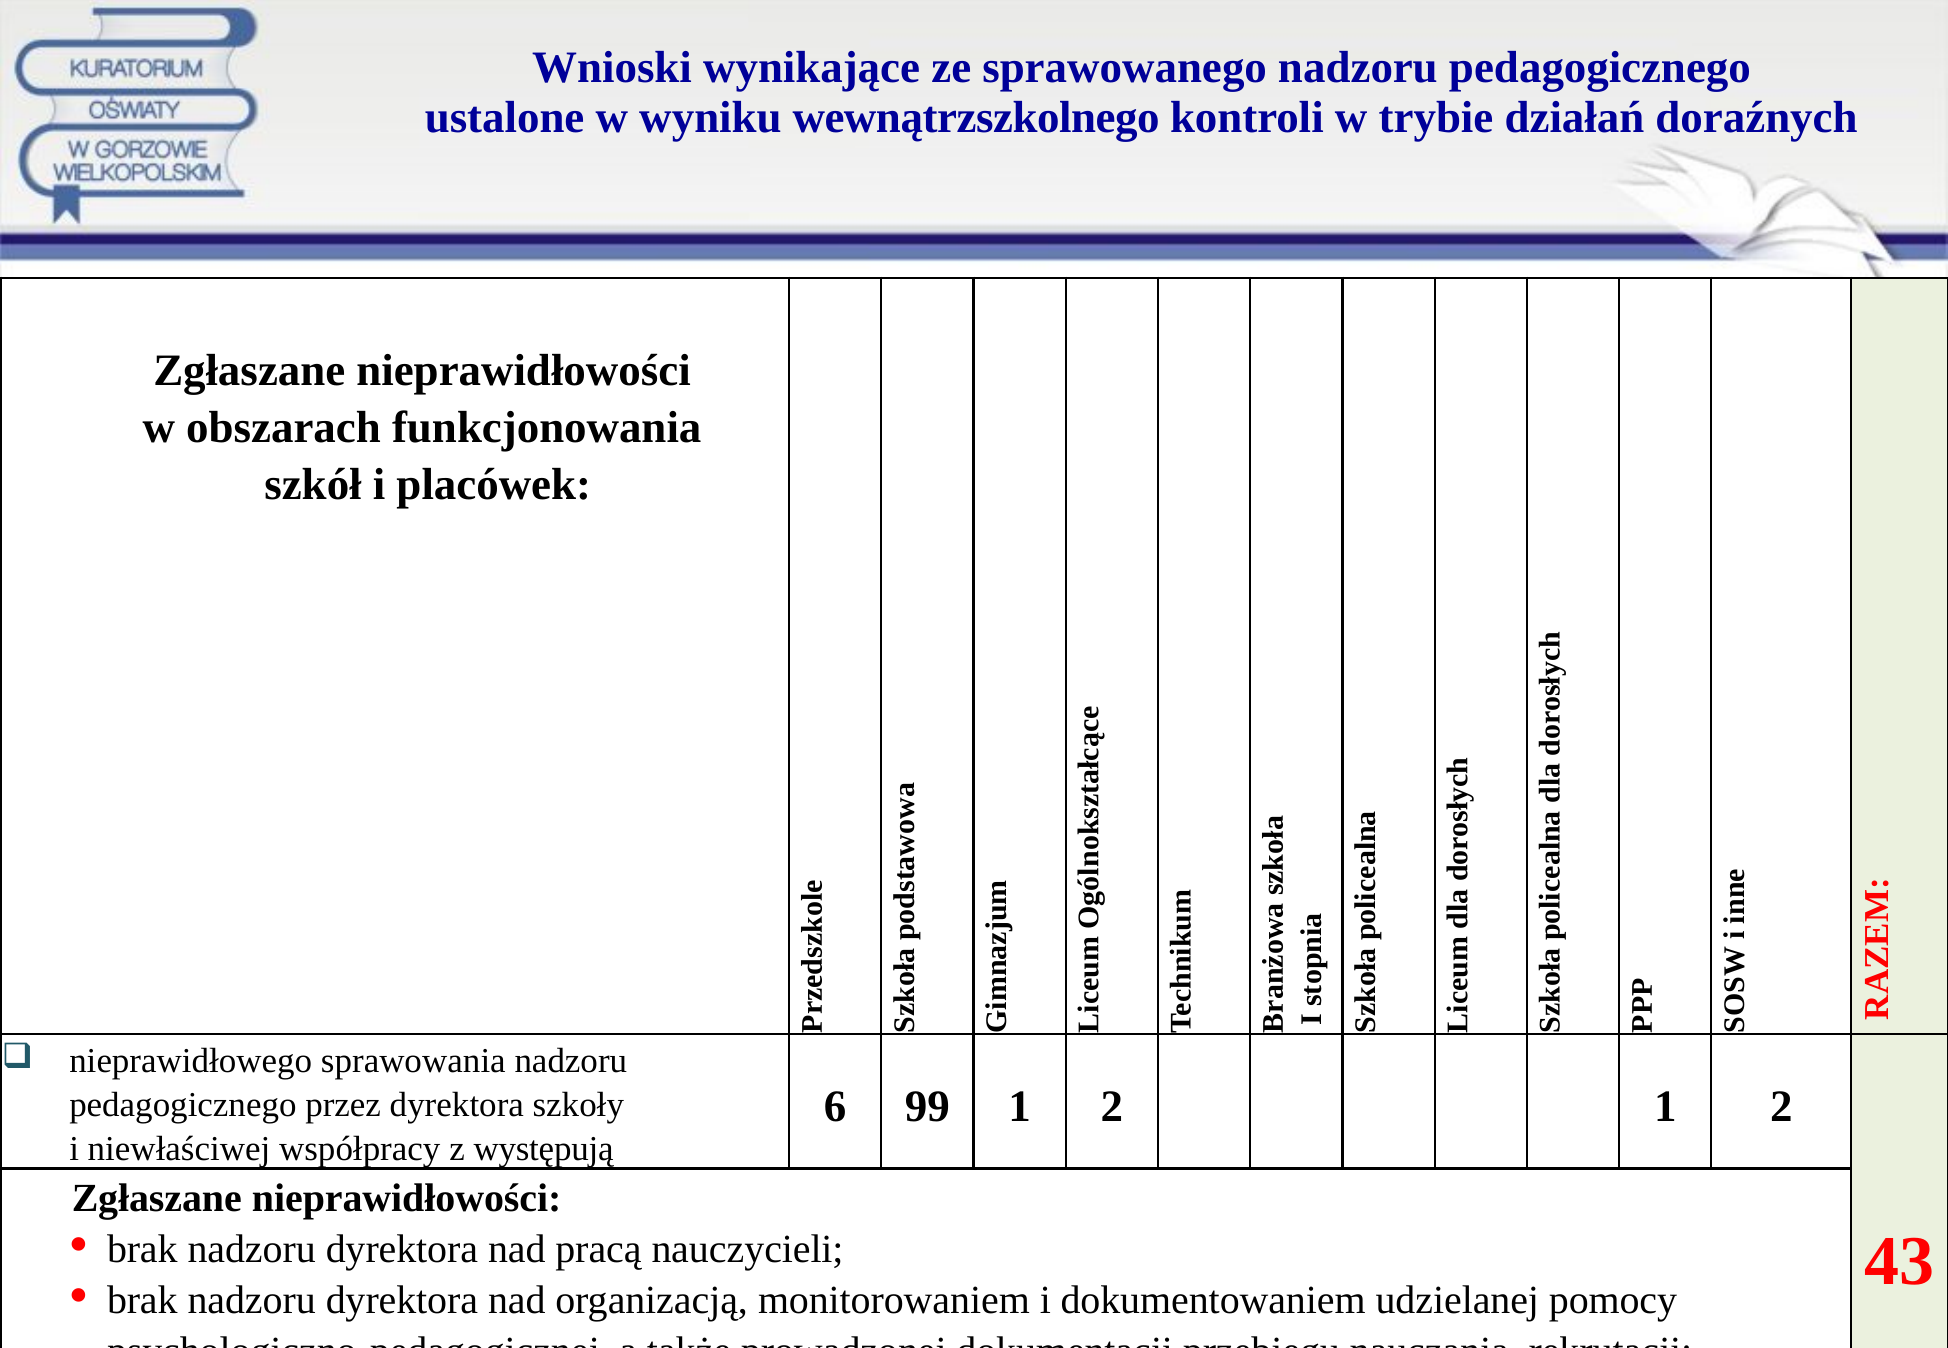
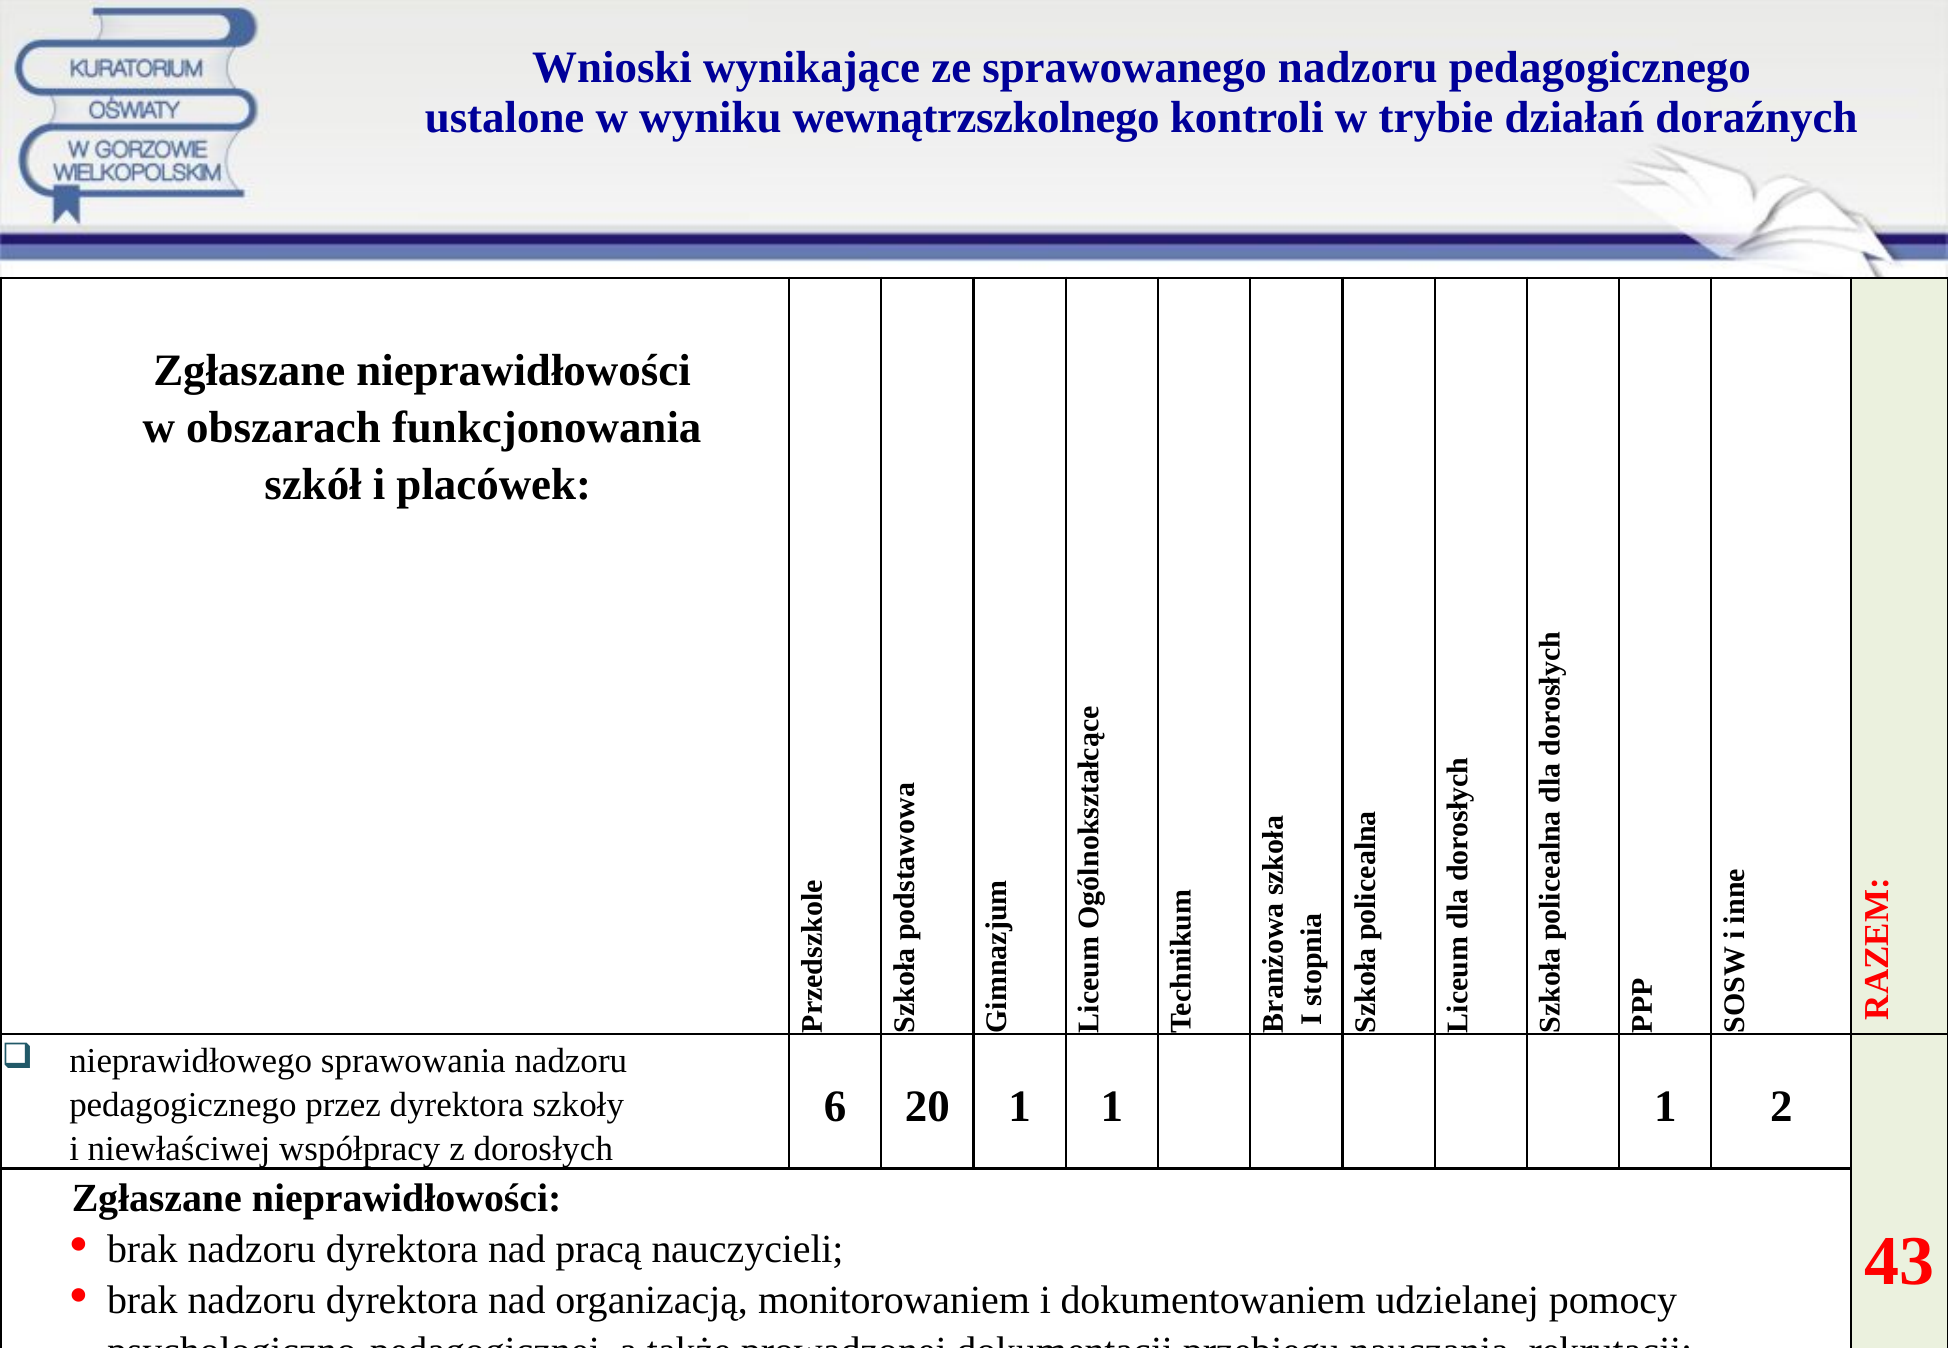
99: 99 -> 20 (927, 1107)
2: 2 -> 1 (1112, 1107)
występują: występują -> dorosłych (543, 1150)
